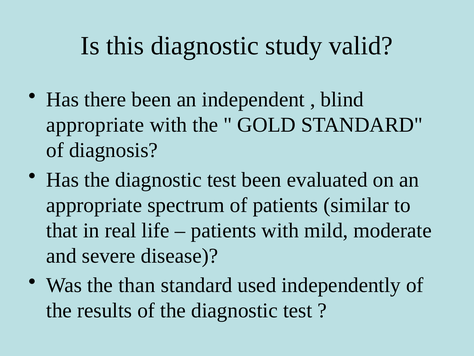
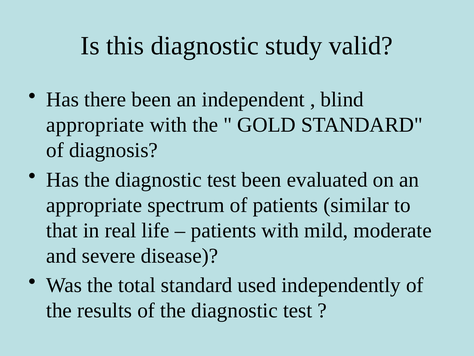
than: than -> total (137, 285)
